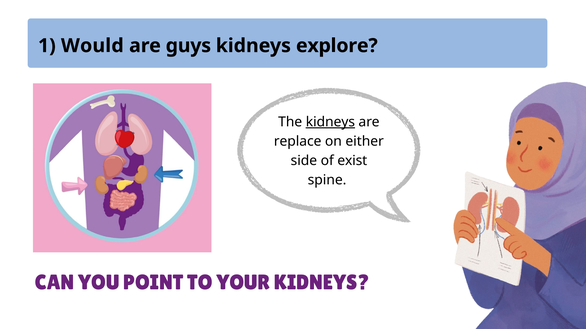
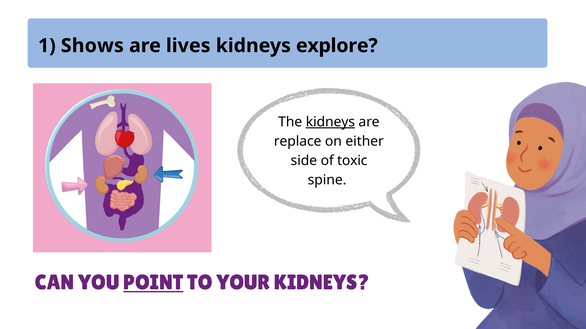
Would: Would -> Shows (92, 46)
guys: guys -> lives (188, 46)
exist: exist -> toxic (352, 161)
POINT underline: none -> present (153, 283)
